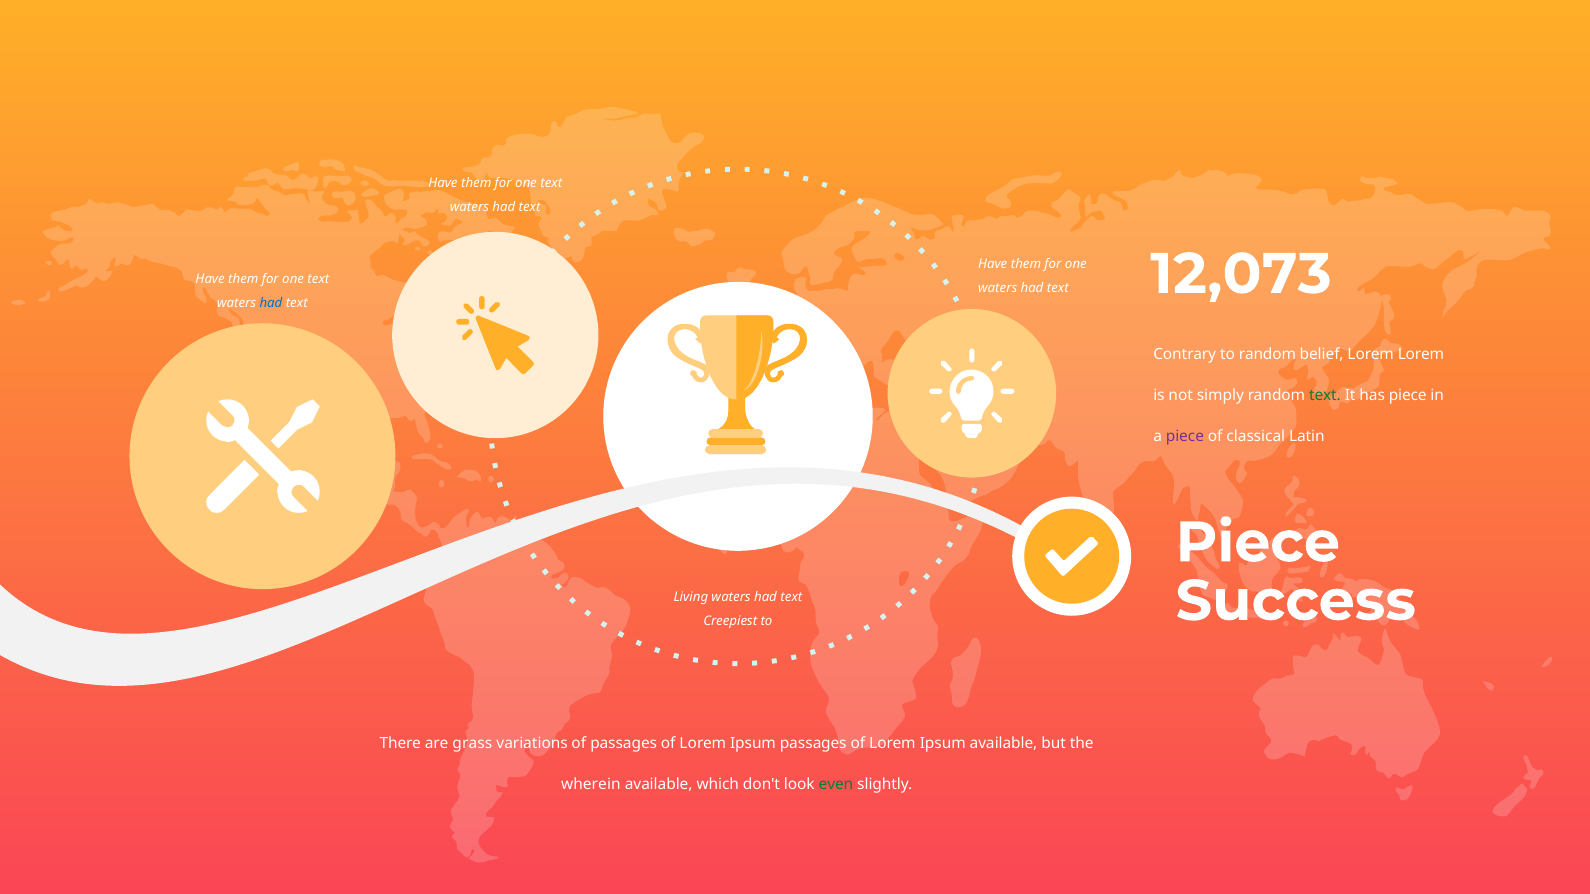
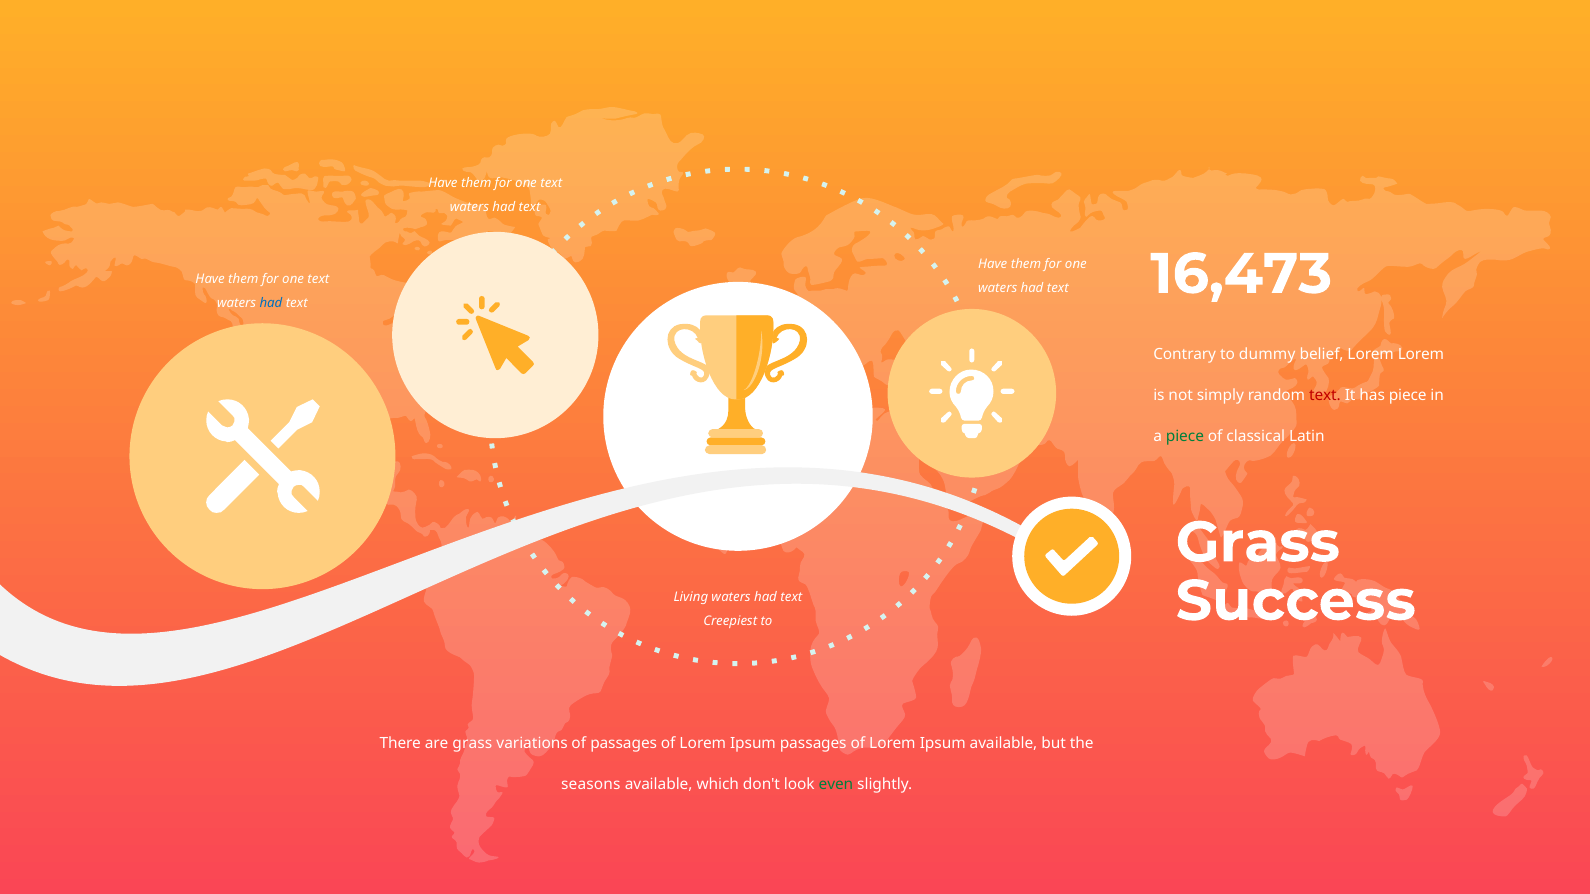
12,073: 12,073 -> 16,473 (1241, 274)
to random: random -> dummy (1267, 354)
text colour: green -> red (1325, 395)
piece colour: purple -> green (1185, 437)
Piece: Piece -> Grass (1258, 543)
wherein: wherein -> seasons (591, 784)
